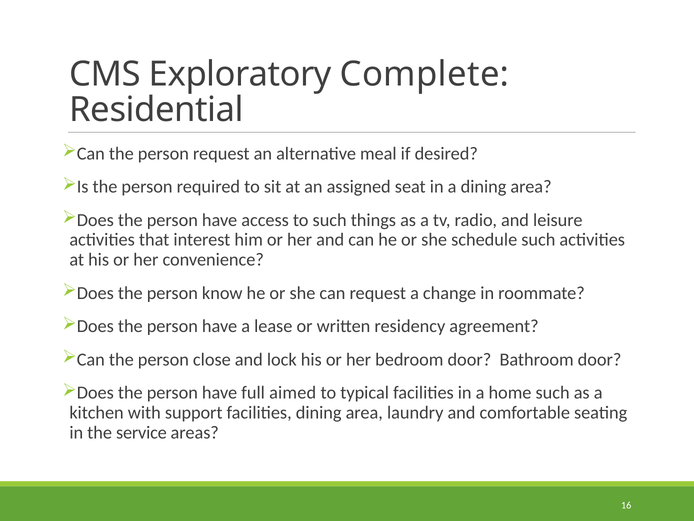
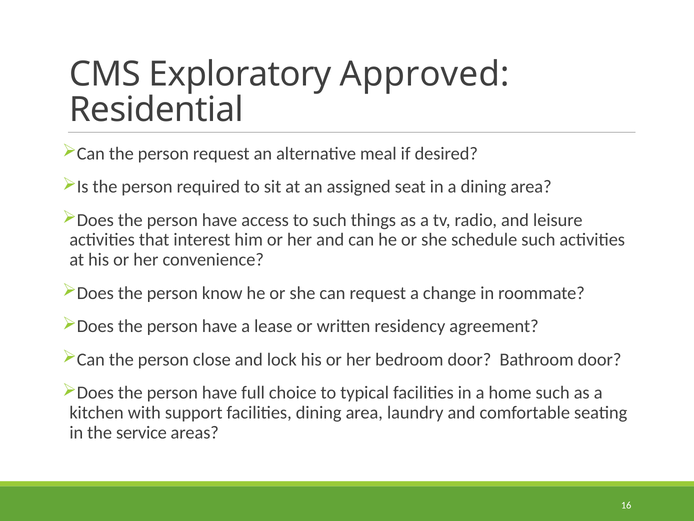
Complete: Complete -> Approved (425, 74)
aimed: aimed -> choice (293, 393)
